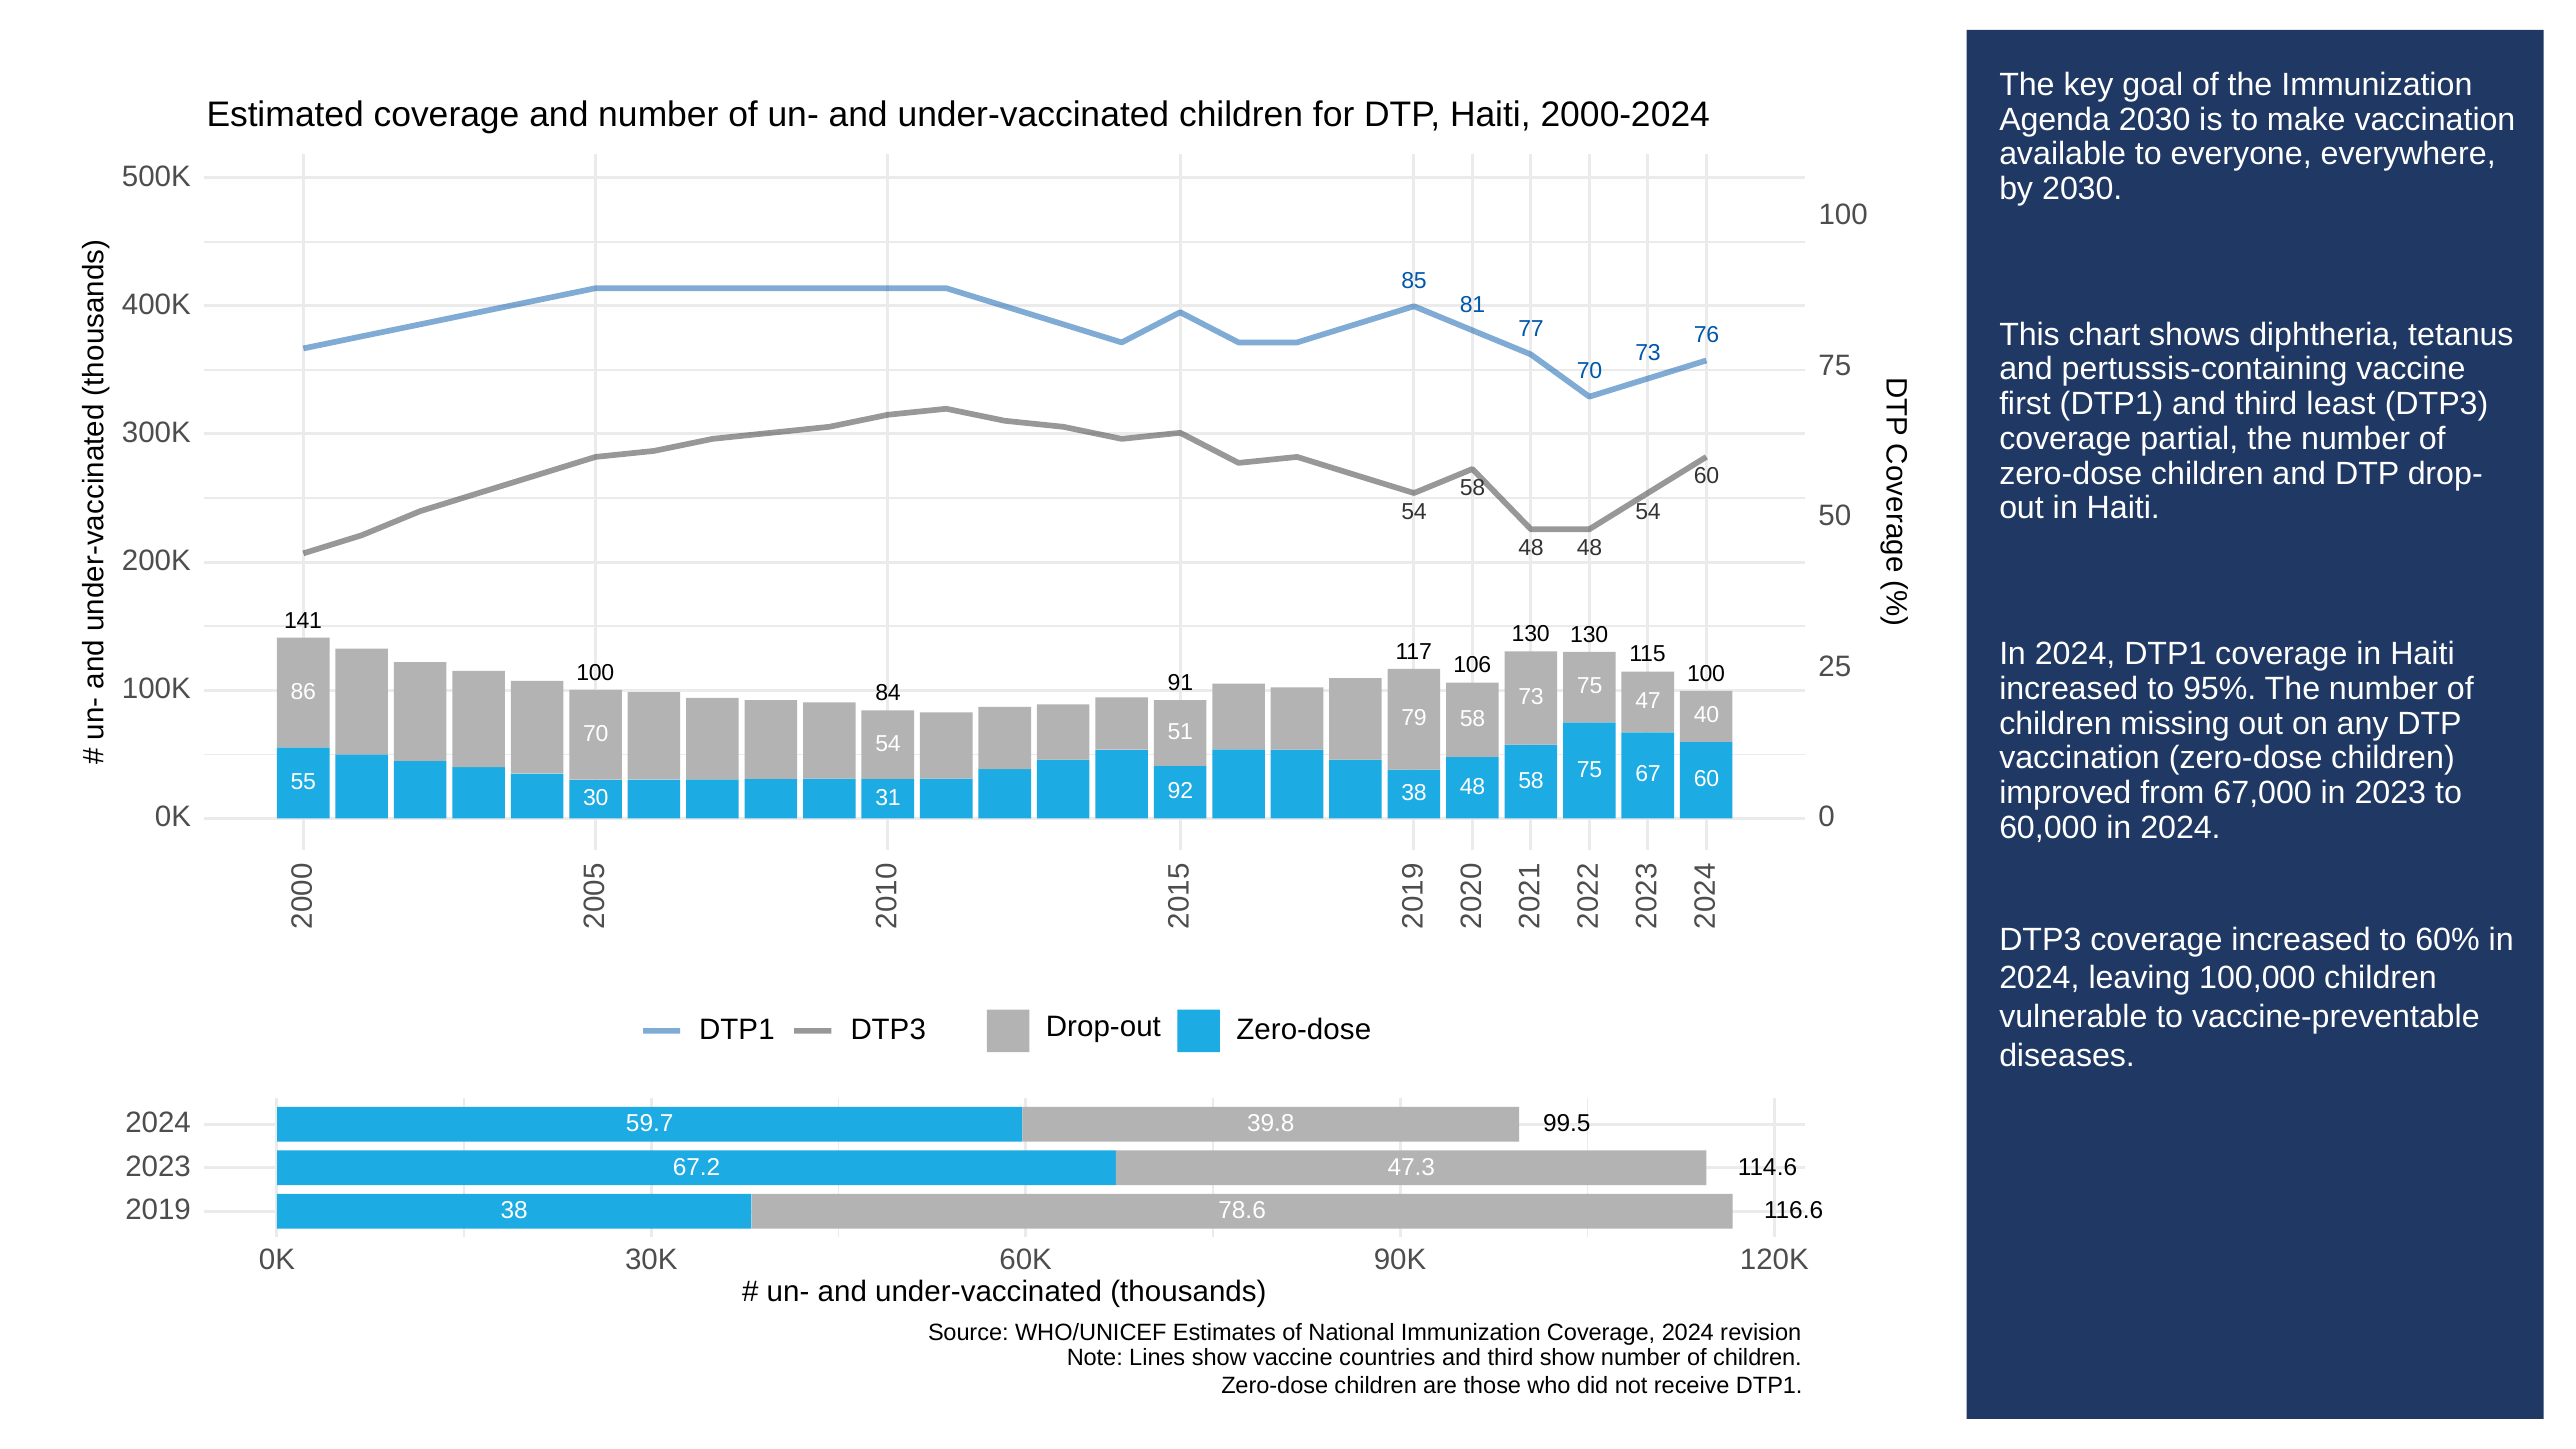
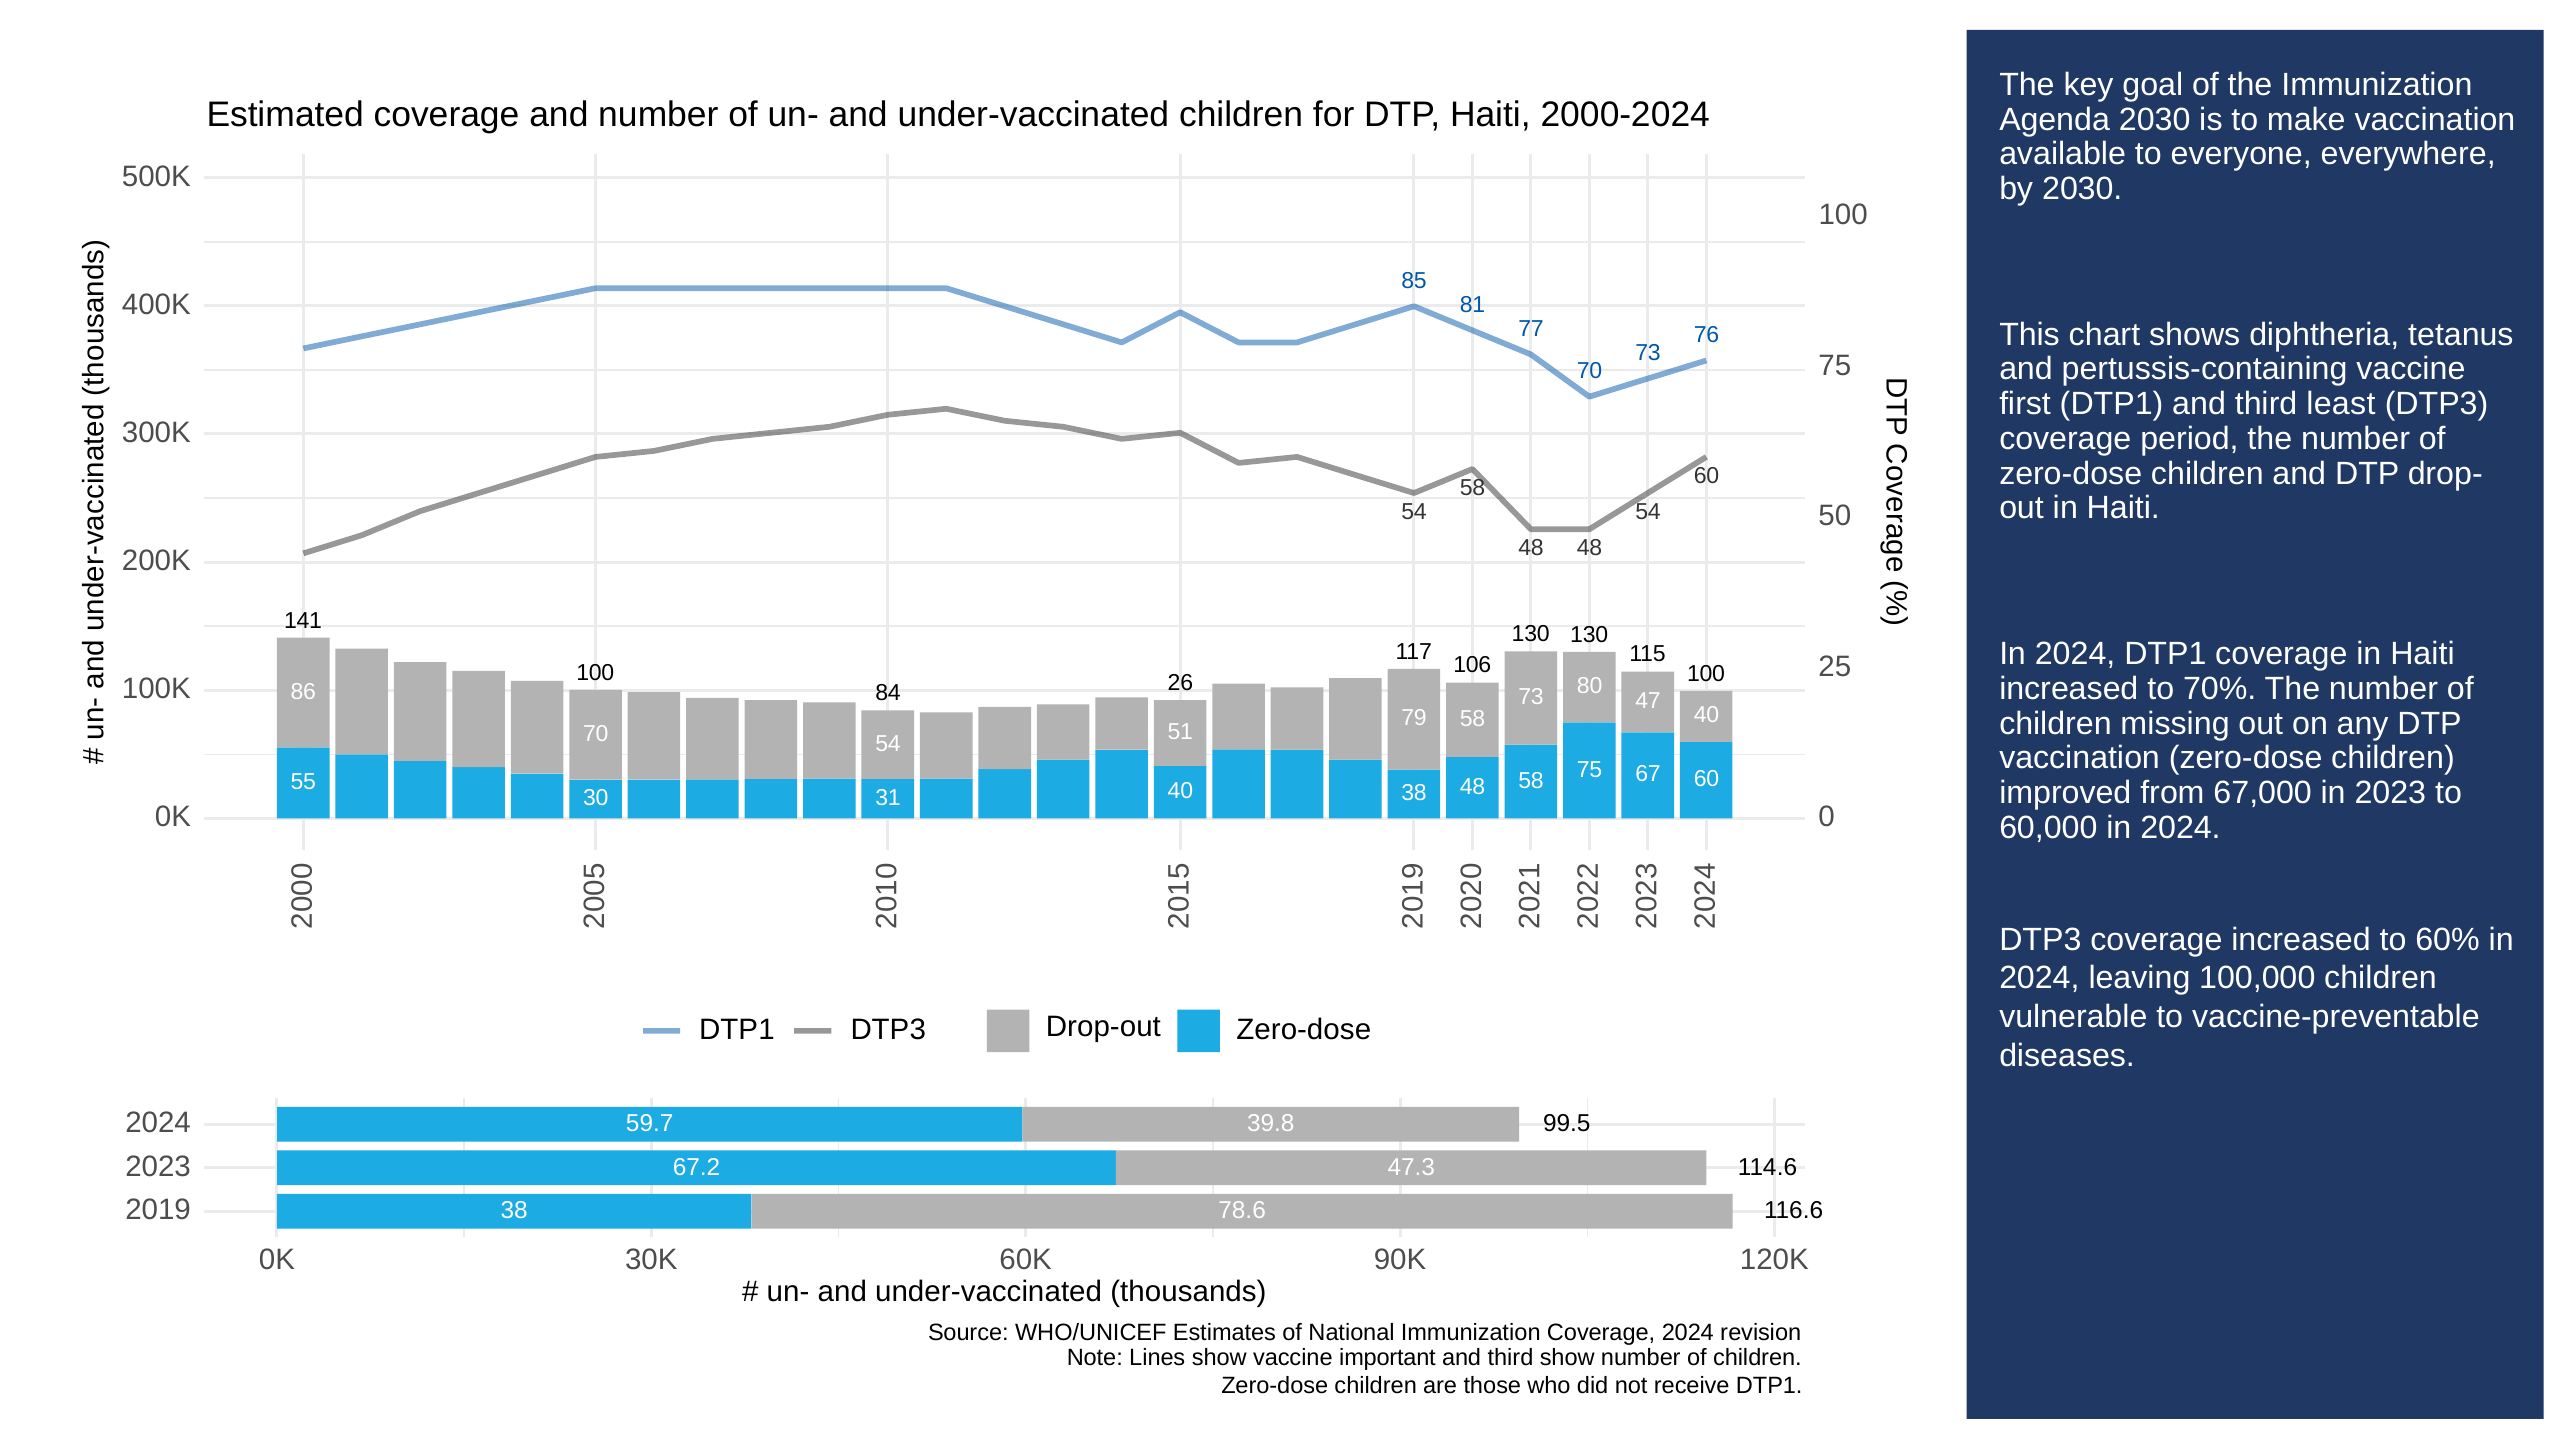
partial: partial -> period (2189, 439)
95%: 95% -> 70% (2220, 689)
91: 91 -> 26 (1180, 683)
73 75: 75 -> 80 (1590, 686)
31 92: 92 -> 40 (1180, 791)
countries: countries -> important (1387, 1358)
